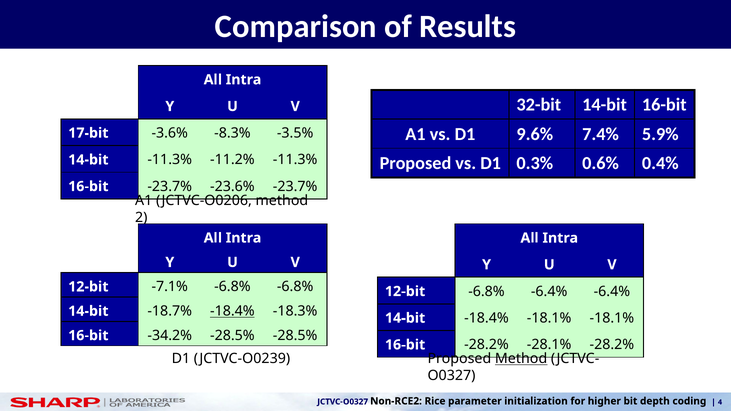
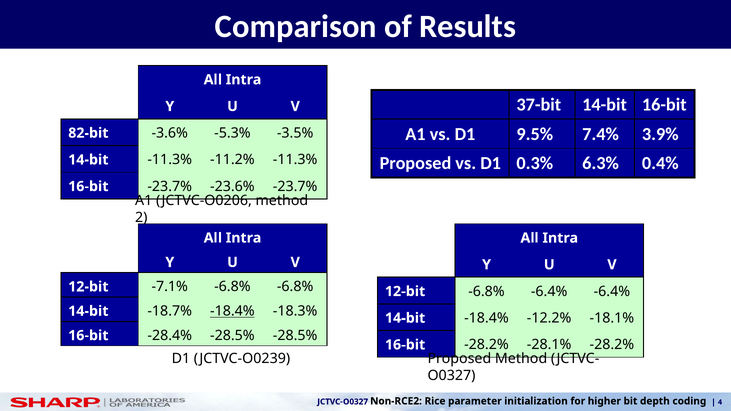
32-bit: 32-bit -> 37-bit (539, 105)
9.6%: 9.6% -> 9.5% (535, 134)
5.9%: 5.9% -> 3.9% (660, 134)
17-bit: 17-bit -> 82-bit (88, 133)
-8.3%: -8.3% -> -5.3% (232, 133)
0.6%: 0.6% -> 6.3% (601, 163)
-18.4% -18.1%: -18.1% -> -12.2% (549, 318)
-34.2%: -34.2% -> -28.4% (170, 336)
Method underline: present -> none (521, 359)
